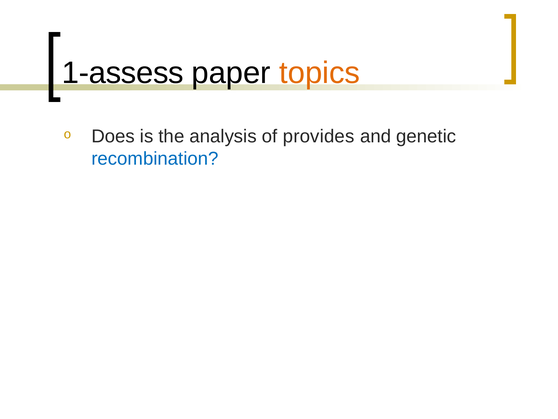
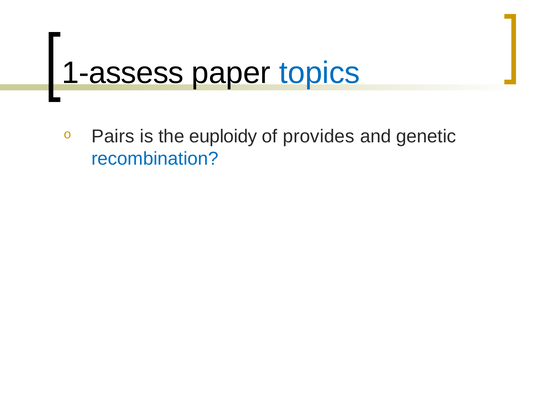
topics colour: orange -> blue (320, 73)
Does: Does -> Pairs (113, 136)
analysis: analysis -> euploidy (223, 136)
